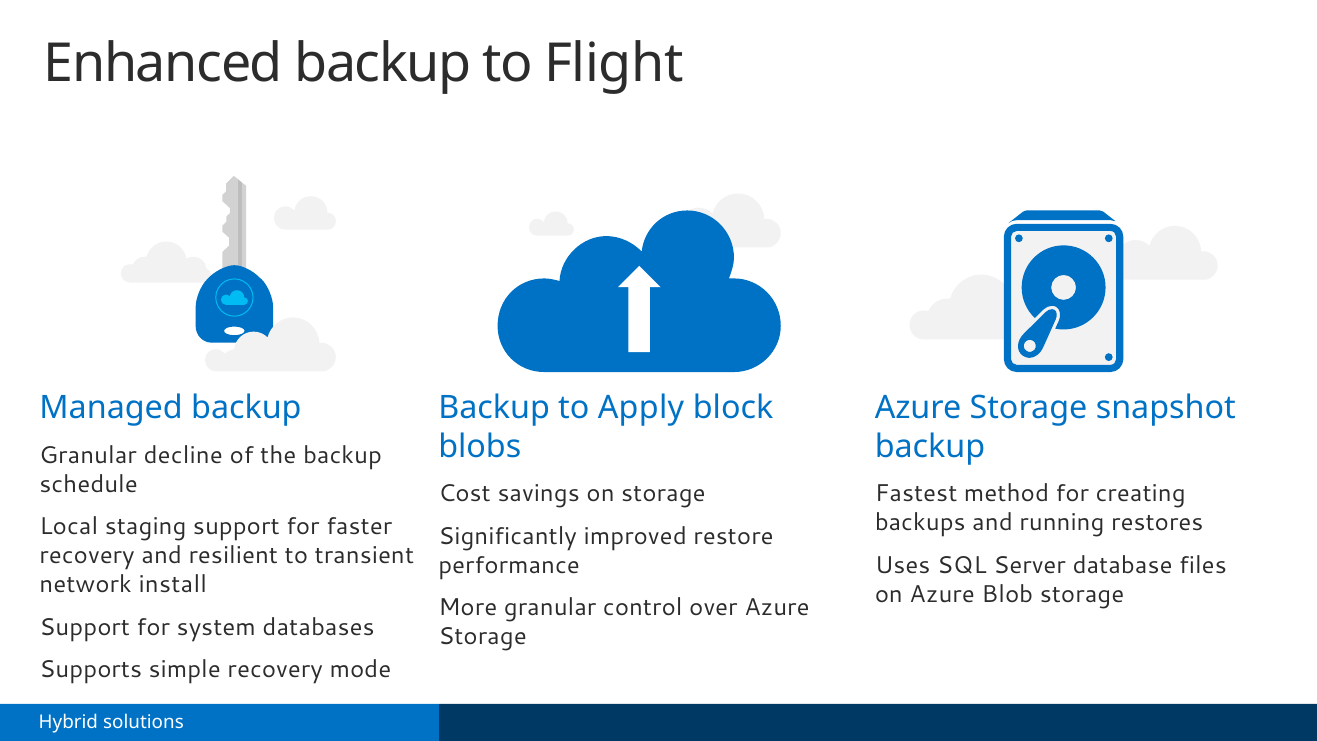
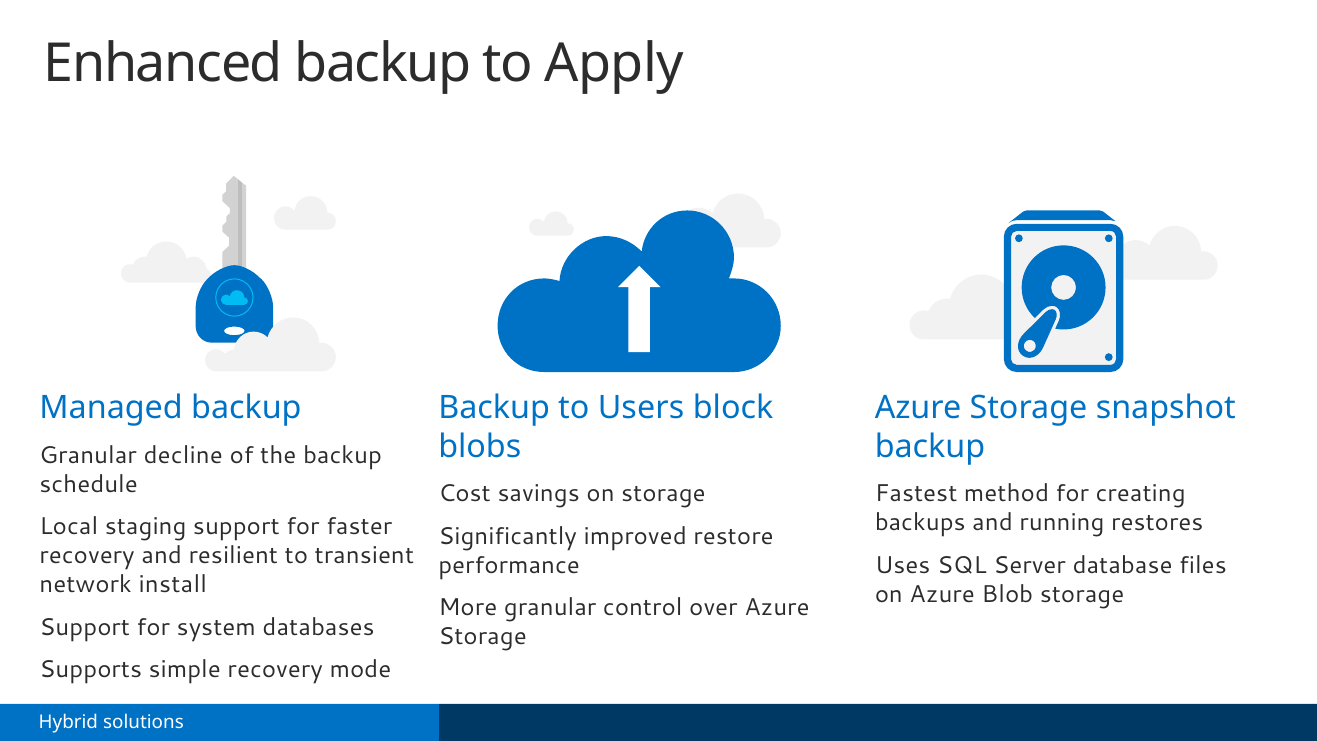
Flight: Flight -> Apply (614, 64)
Apply: Apply -> Users (641, 408)
